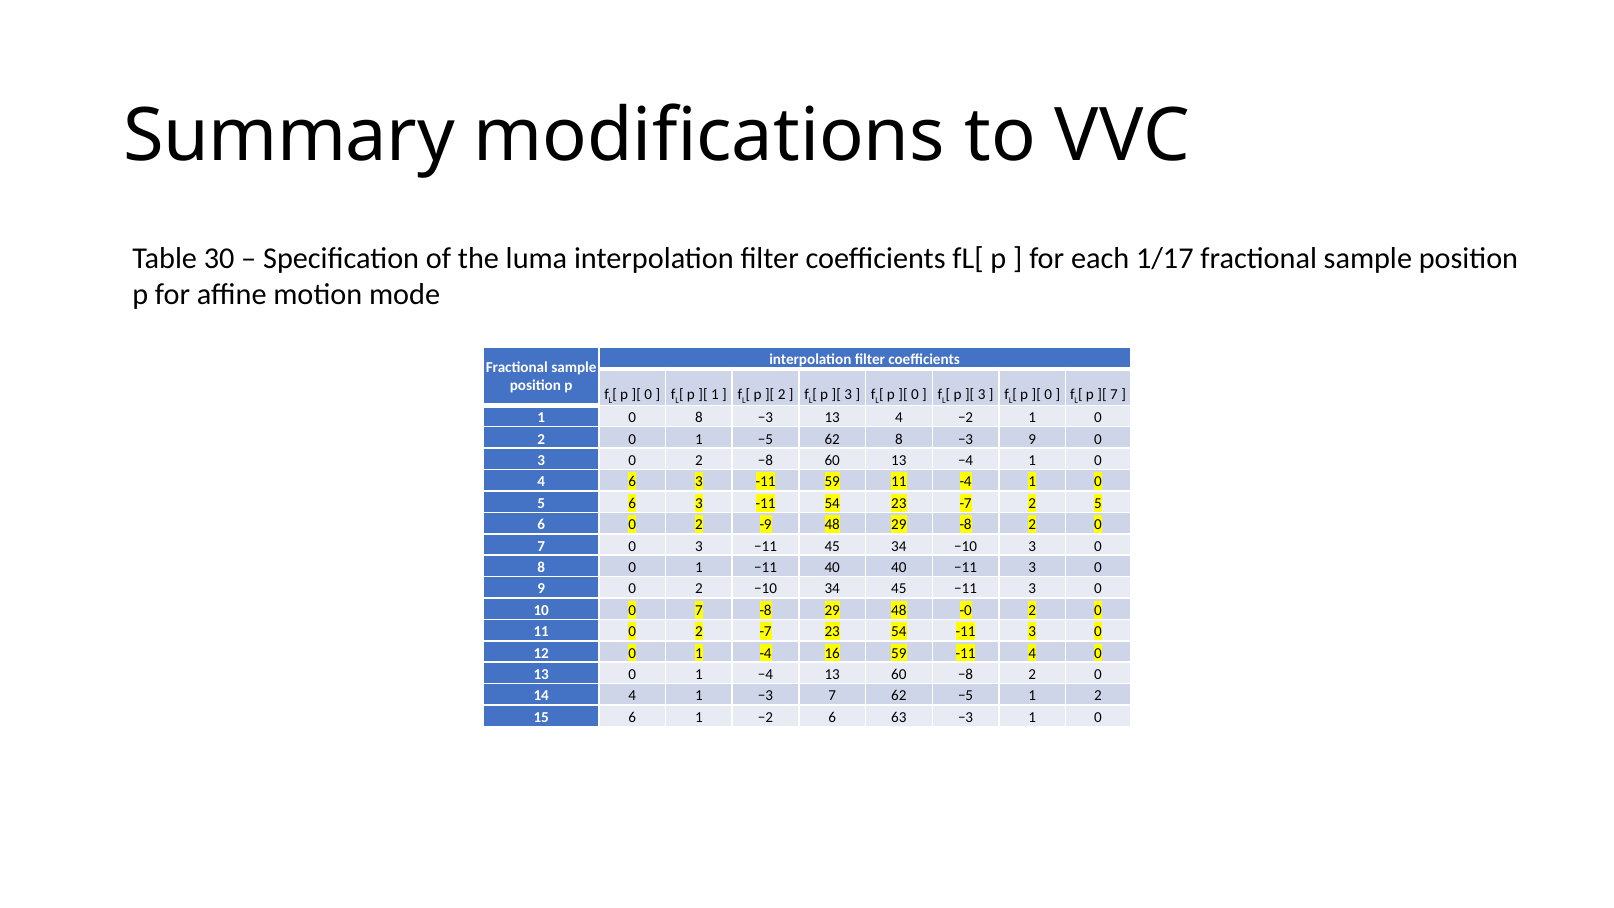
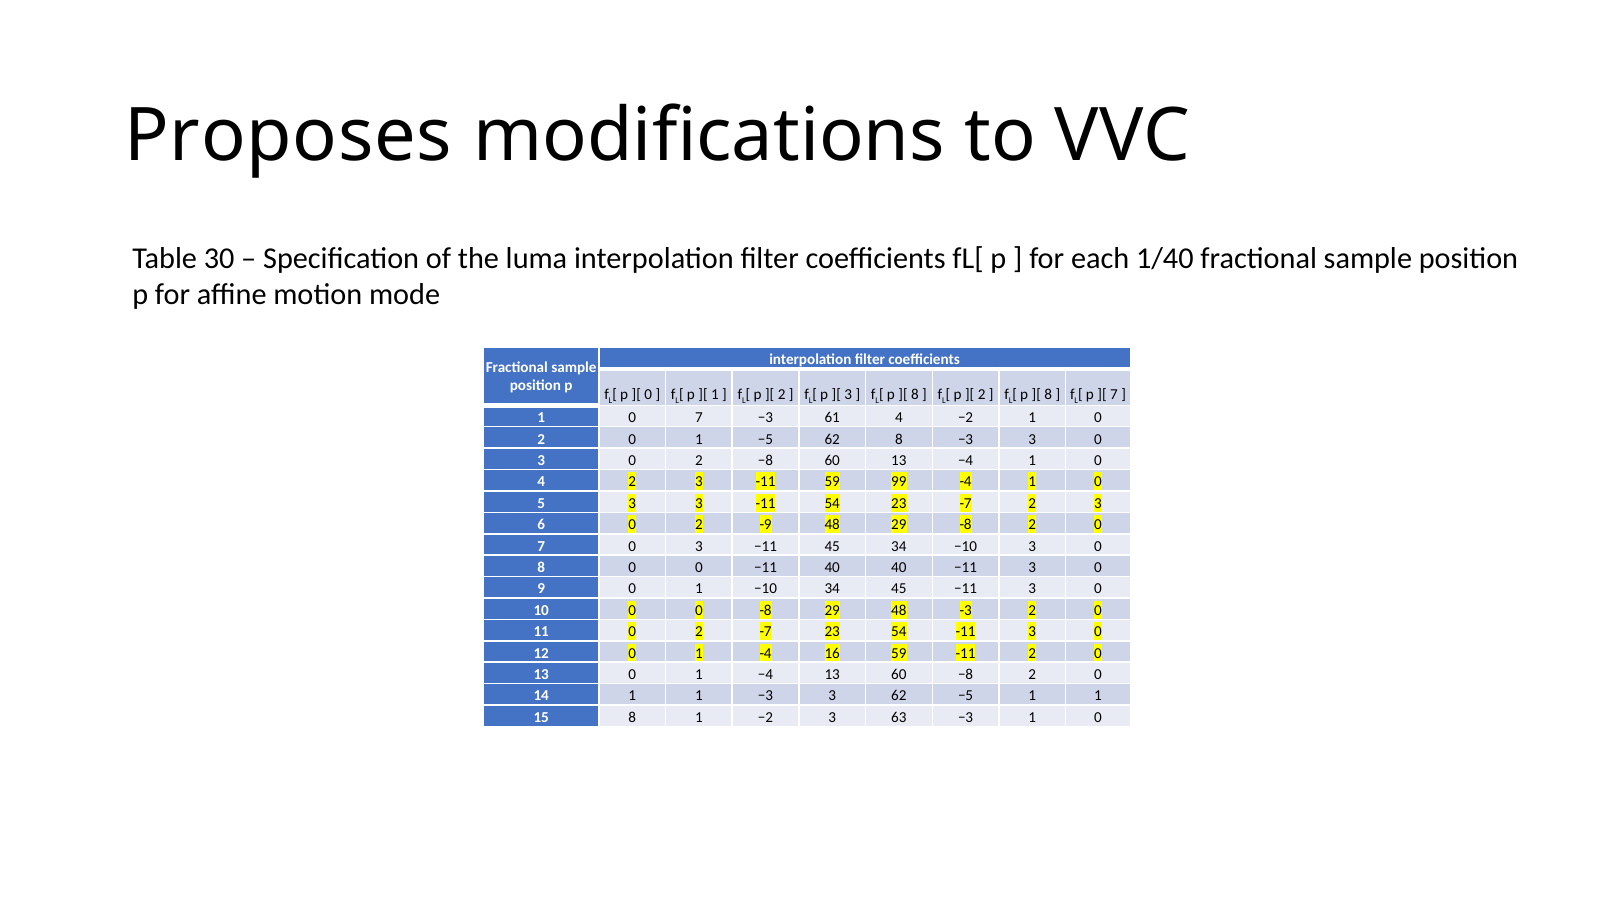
Summary: Summary -> Proposes (288, 136)
1/17: 1/17 -> 1/40 (1165, 258)
0: 0 -> 8 (915, 394)
3: 3 -> 2 (982, 394)
0: 0 -> 8 (1048, 394)
1 0 8: 8 -> 7 (699, 418)
−3 13: 13 -> 61 (832, 418)
8 −3 9: 9 -> 3 (1032, 439)
4 6: 6 -> 2 (632, 482)
59 11: 11 -> 99 (899, 482)
6: 6 -> 3 (632, 503)
-7 2 5: 5 -> 3 (1098, 503)
8 0 1: 1 -> 0 (699, 567)
9 0 2: 2 -> 1 (699, 589)
10 0 7: 7 -> 0 (699, 610)
-0: -0 -> -3 (966, 610)
-11 4: 4 -> 2 (1032, 653)
14 4: 4 -> 1 (632, 696)
1 −3 7: 7 -> 3 (832, 696)
−5 1 2: 2 -> 1 (1098, 696)
15 6: 6 -> 8 (632, 717)
−2 6: 6 -> 3 (832, 717)
